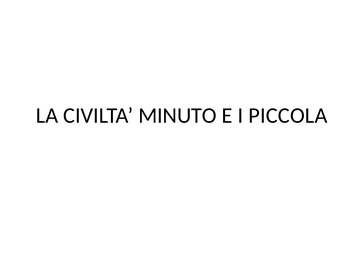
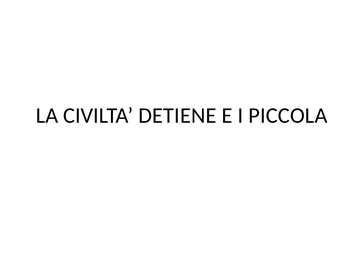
MINUTO: MINUTO -> DETIENE (177, 116)
